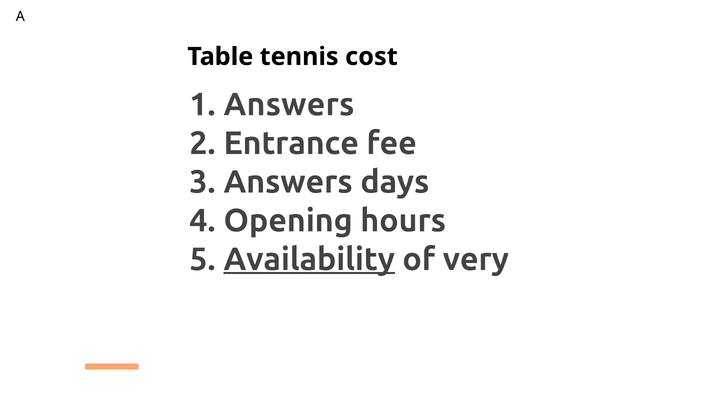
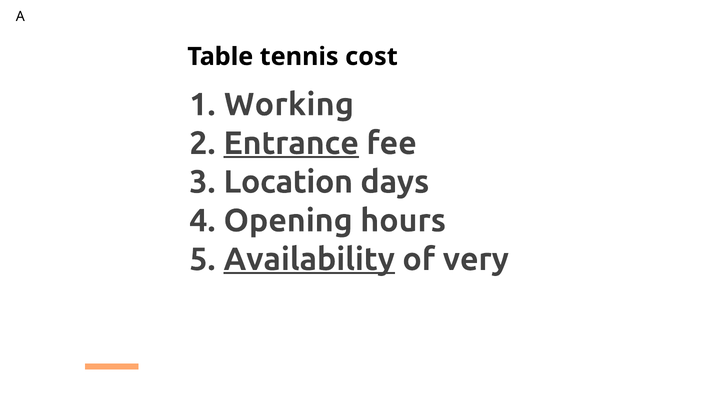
Answers: Answers -> Working (289, 105)
Entrance underline: none -> present (291, 143)
Answers: Answers -> Location (288, 182)
